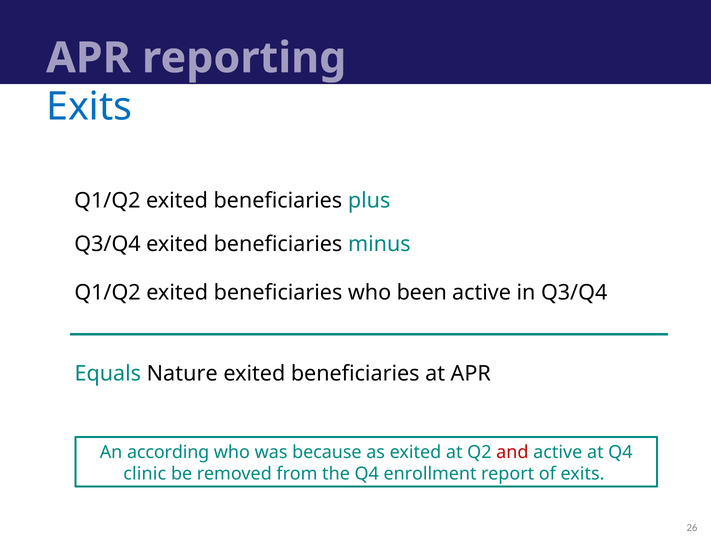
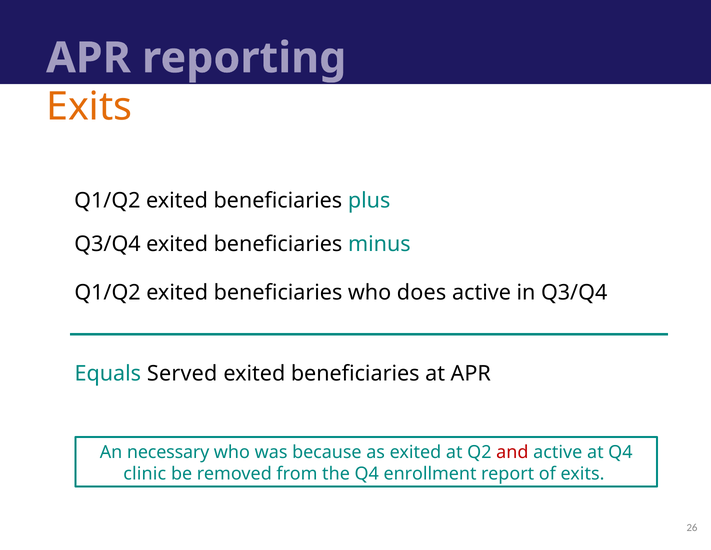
Exits colour: blue -> orange (89, 107)
been: been -> does (422, 292)
Nature: Nature -> Served (182, 373)
according: according -> necessary (168, 452)
